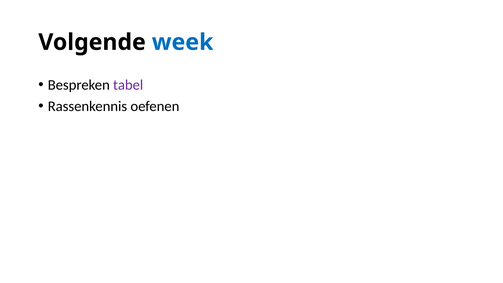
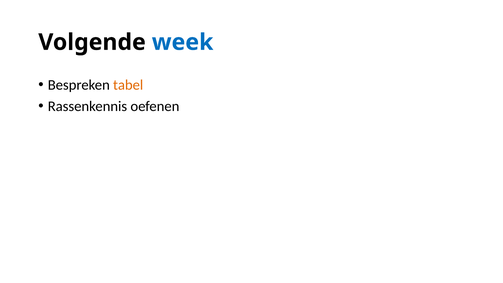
tabel colour: purple -> orange (128, 85)
